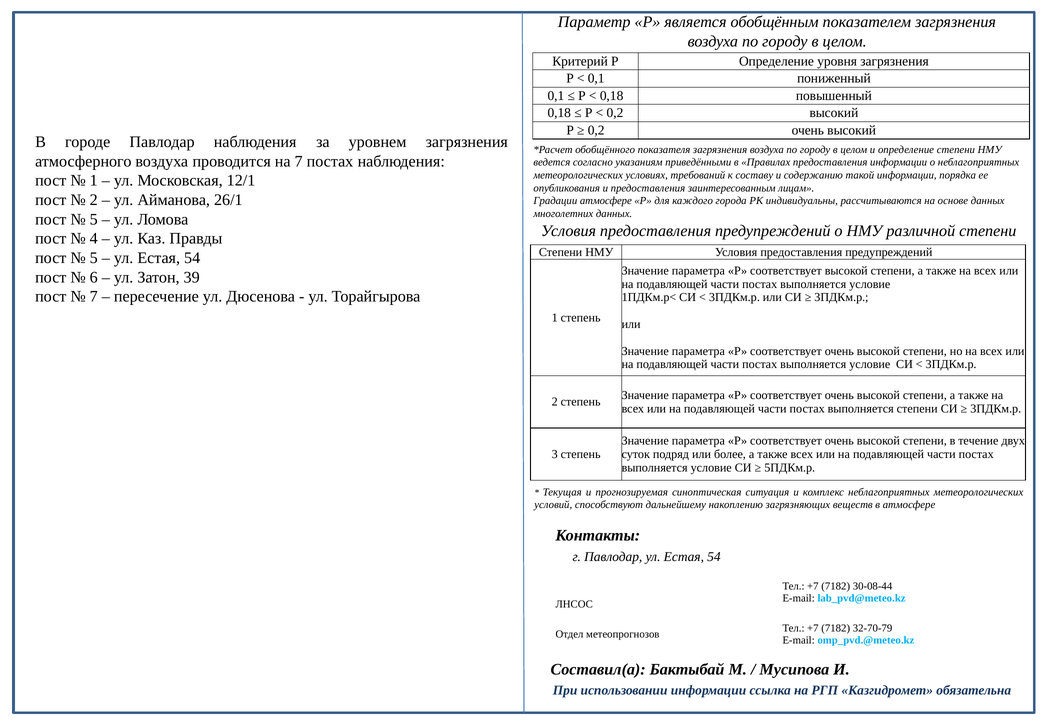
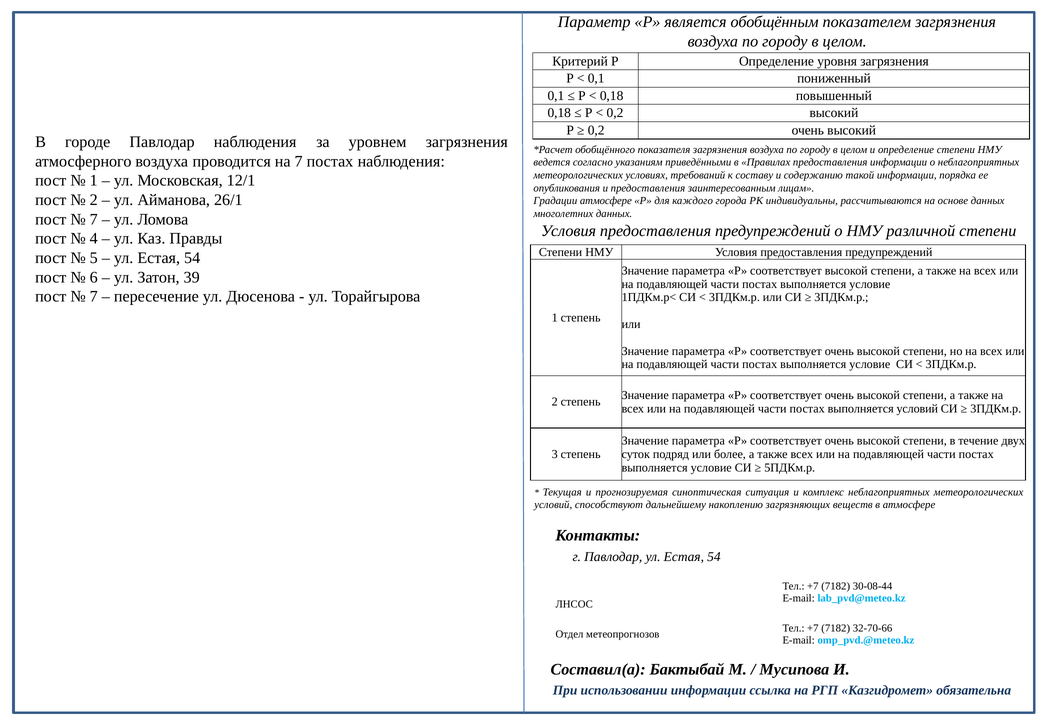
5: 5 -> 7 (94, 220)
выполняется степени: степени -> условий (917, 409)
32-70-79: 32-70-79 -> 32-70-66 (873, 629)
